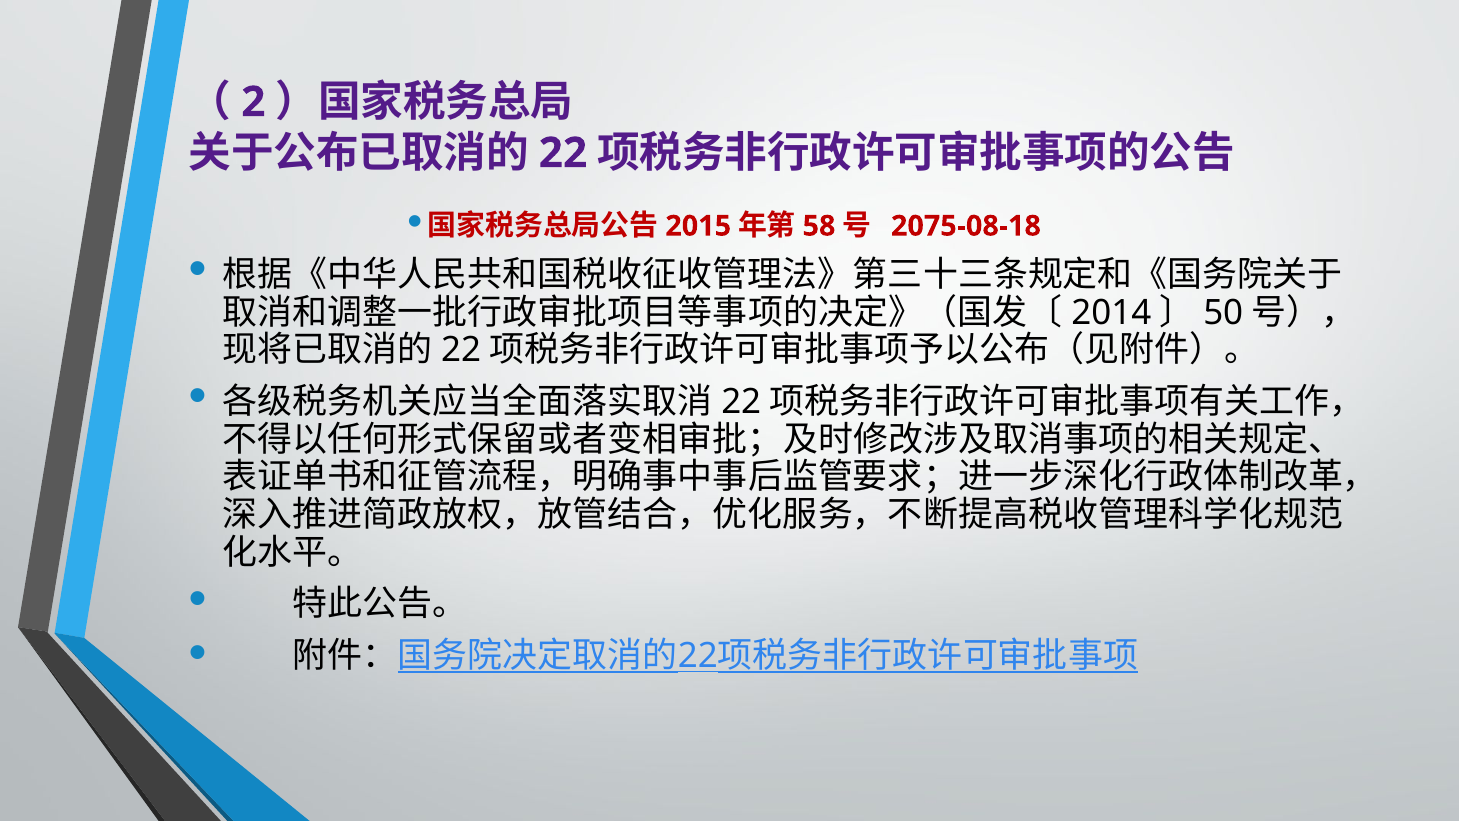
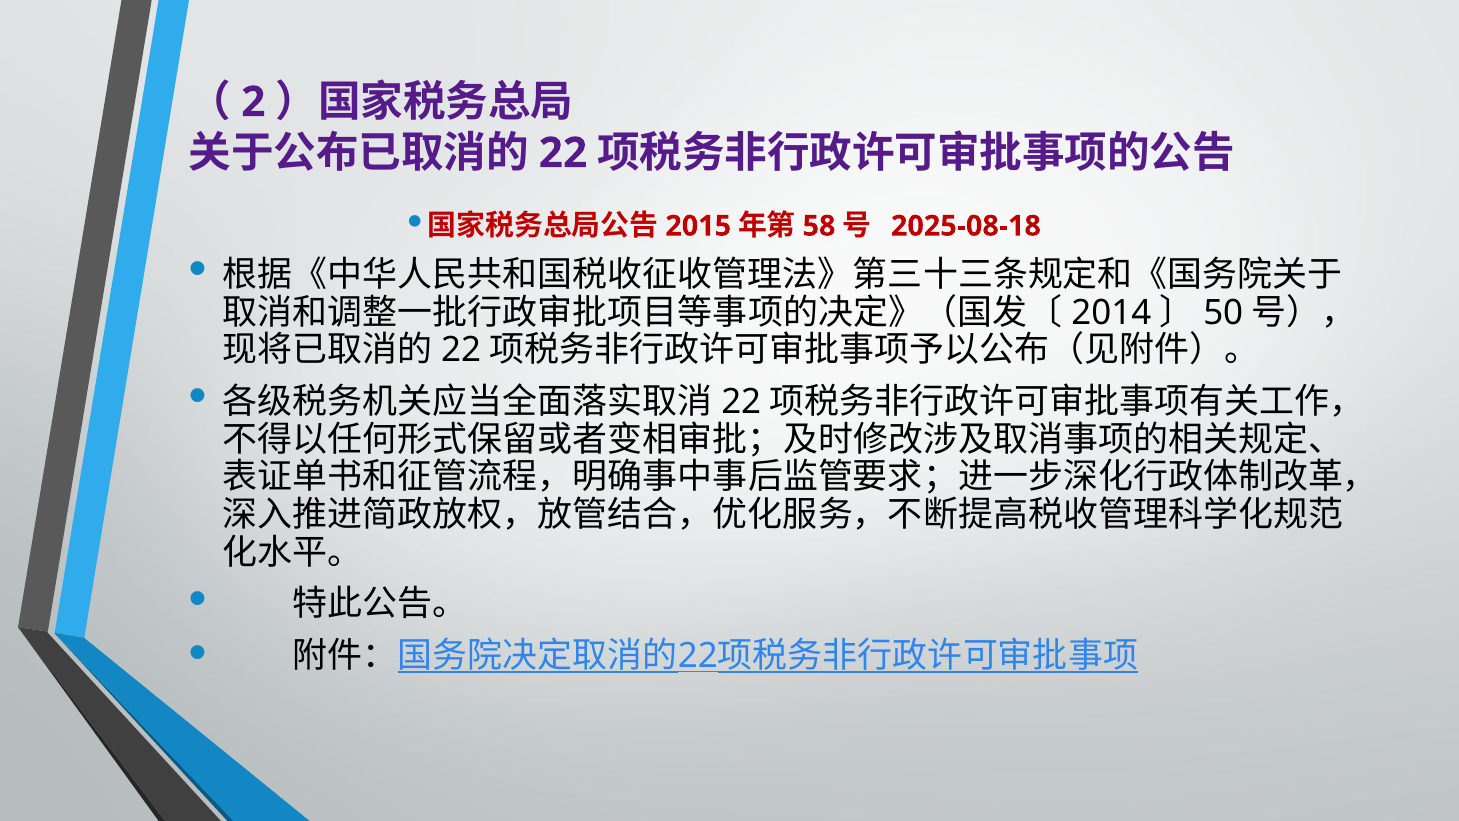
2075-08-18: 2075-08-18 -> 2025-08-18 (966, 226)
